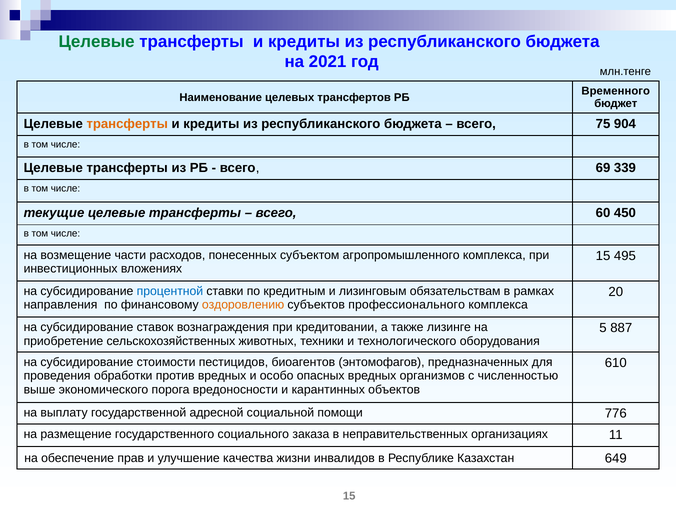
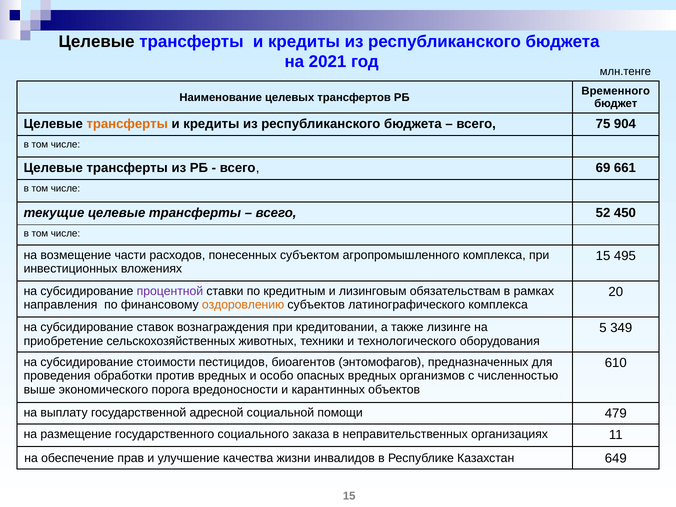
Целевые colour: green -> black (97, 41)
339: 339 -> 661 (625, 168)
60: 60 -> 52 (603, 213)
процентной colour: blue -> purple (170, 291)
профессионального: профессионального -> латинографического (407, 305)
887: 887 -> 349 (621, 328)
776: 776 -> 479 (616, 414)
